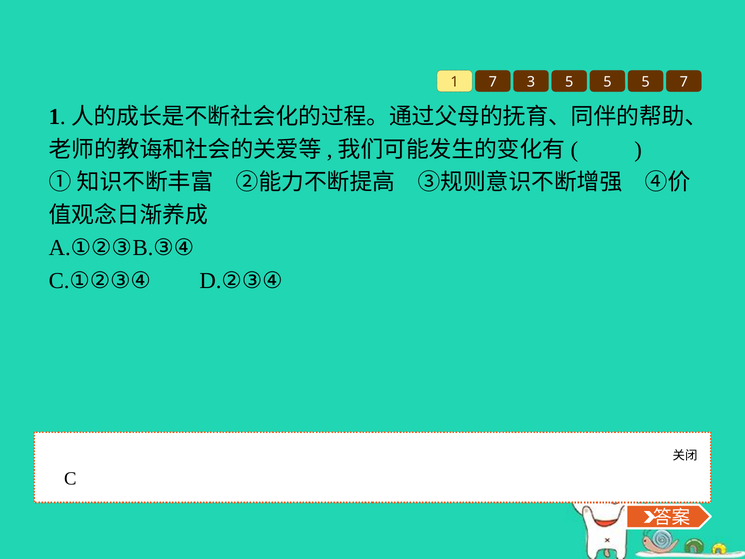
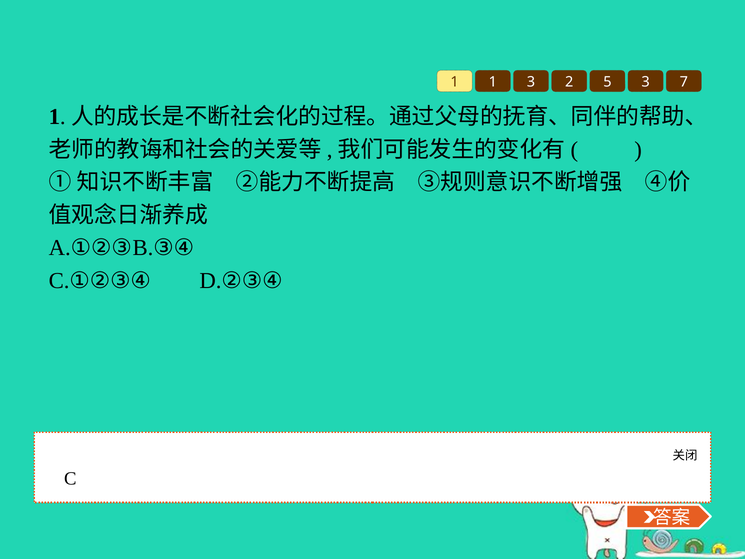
1 7: 7 -> 1 (493, 82)
3 5: 5 -> 2 (569, 82)
5: 5 -> 3 (646, 82)
